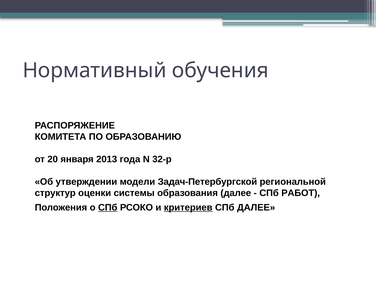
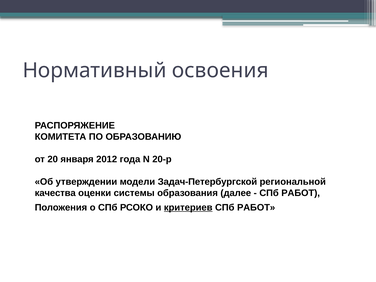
обучения: обучения -> освоения (220, 70)
2013: 2013 -> 2012 (107, 159)
32-р: 32-р -> 20-р (162, 159)
структур: структур -> качества (55, 193)
СПб underline: present -> none (108, 208)
ДАЛЕЕ: ДАЛЕЕ -> РАБОТ (256, 208)
